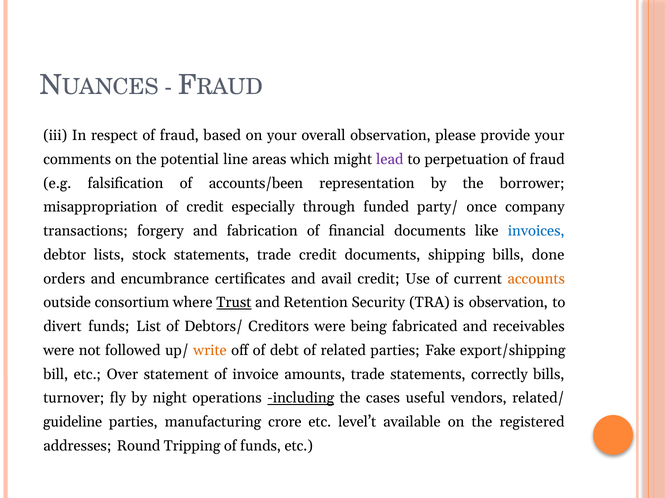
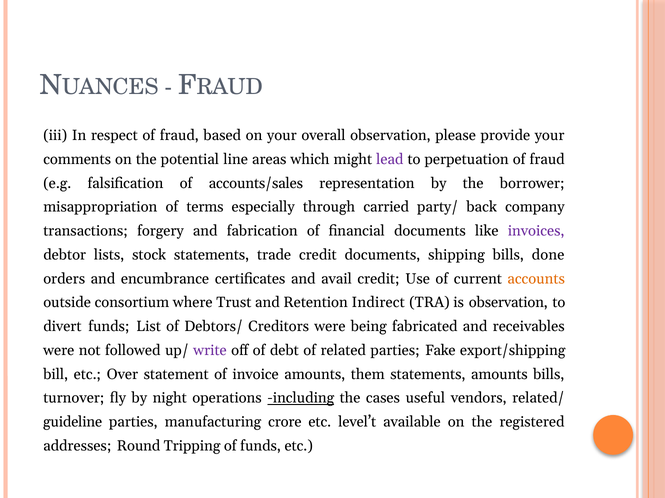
accounts/been: accounts/been -> accounts/sales (256, 184)
of credit: credit -> terms (205, 207)
funded: funded -> carried (386, 207)
once: once -> back (482, 207)
invoices colour: blue -> purple (536, 231)
Trust underline: present -> none (234, 303)
Security: Security -> Indirect (378, 303)
write colour: orange -> purple (210, 351)
amounts trade: trade -> them (368, 375)
statements correctly: correctly -> amounts (499, 375)
